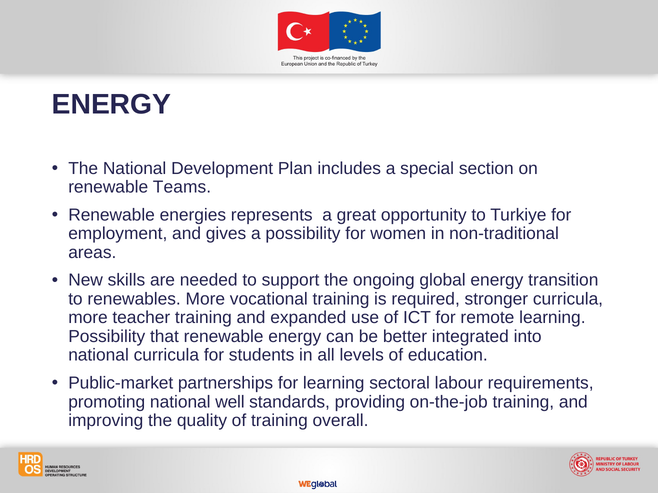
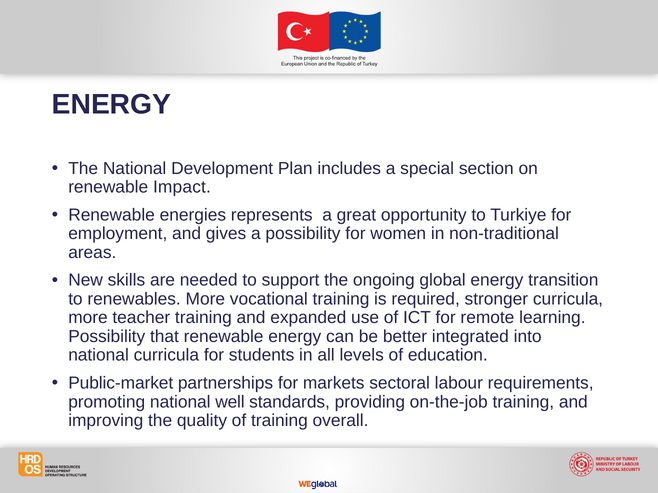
Teams: Teams -> Impact (182, 187)
for learning: learning -> markets (334, 383)
